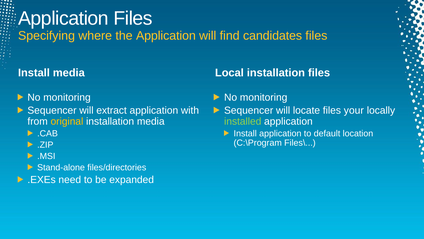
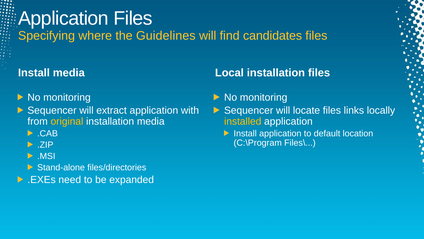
the Application: Application -> Guidelines (166, 36)
your: your -> links (354, 110)
installed colour: light green -> yellow (243, 121)
